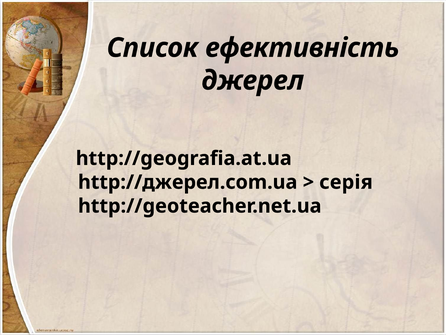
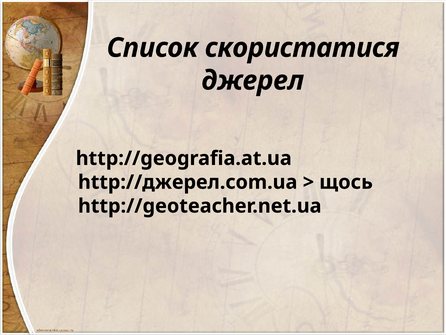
ефективність: ефективність -> скористатися (302, 48)
серія: серія -> щось (346, 182)
